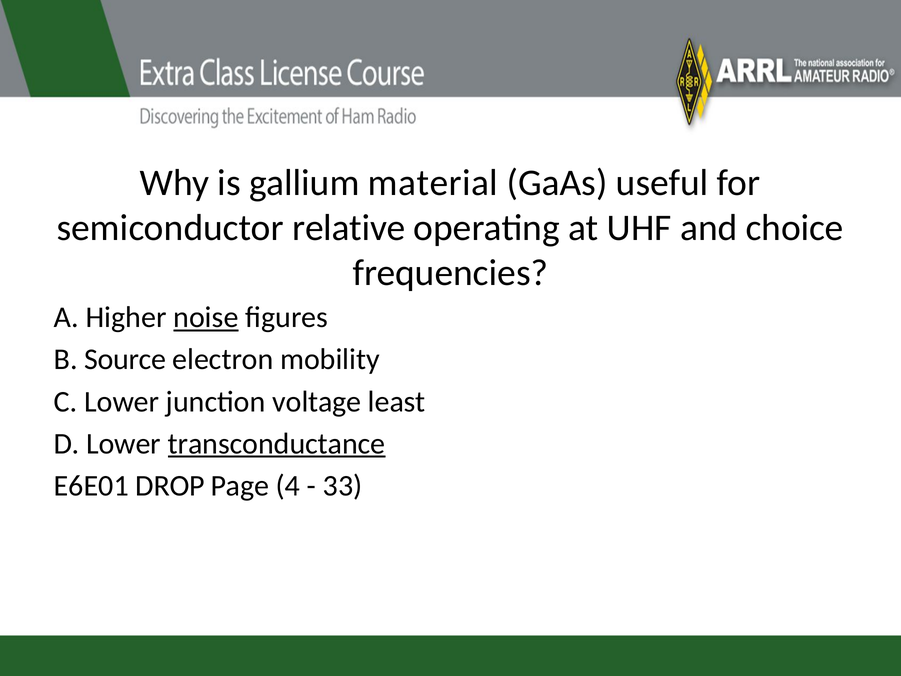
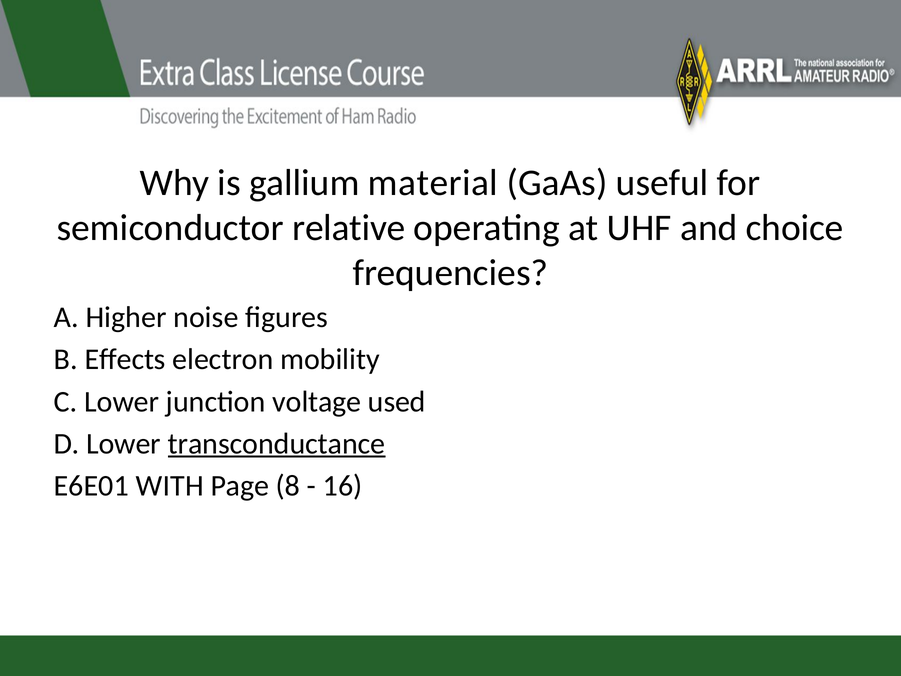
noise underline: present -> none (206, 317)
Source: Source -> Effects (125, 359)
least: least -> used (397, 401)
DROP: DROP -> WITH (170, 486)
4: 4 -> 8 (288, 486)
33: 33 -> 16 (343, 486)
